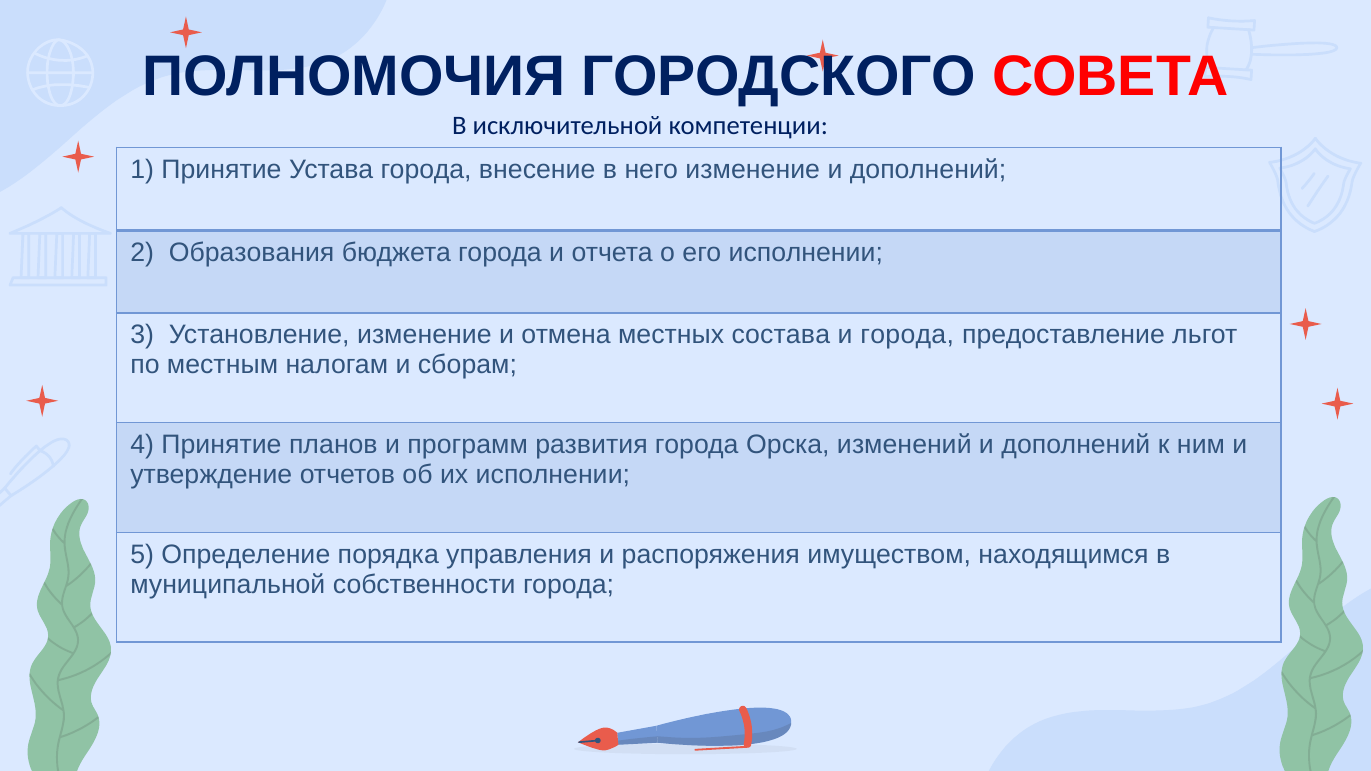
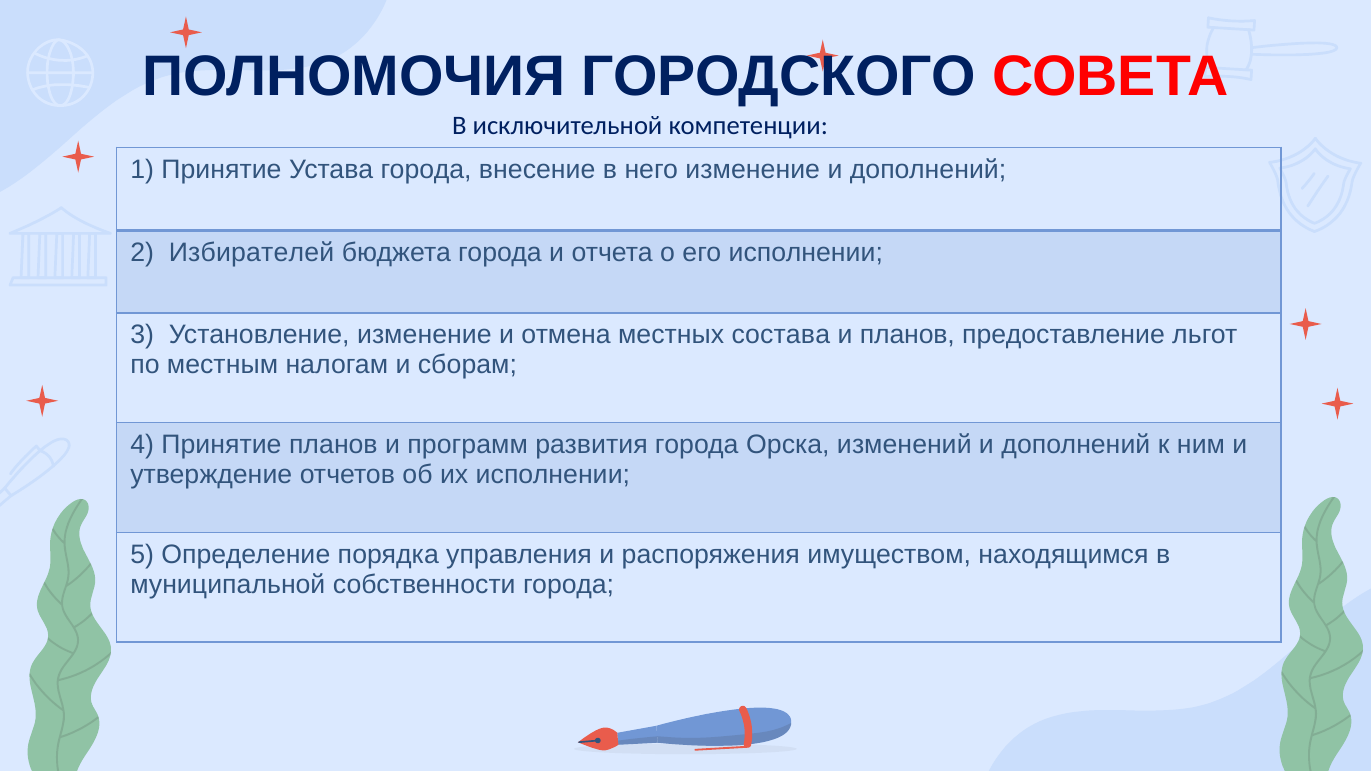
Образования: Образования -> Избирателей (252, 253)
и города: города -> планов (907, 335)
